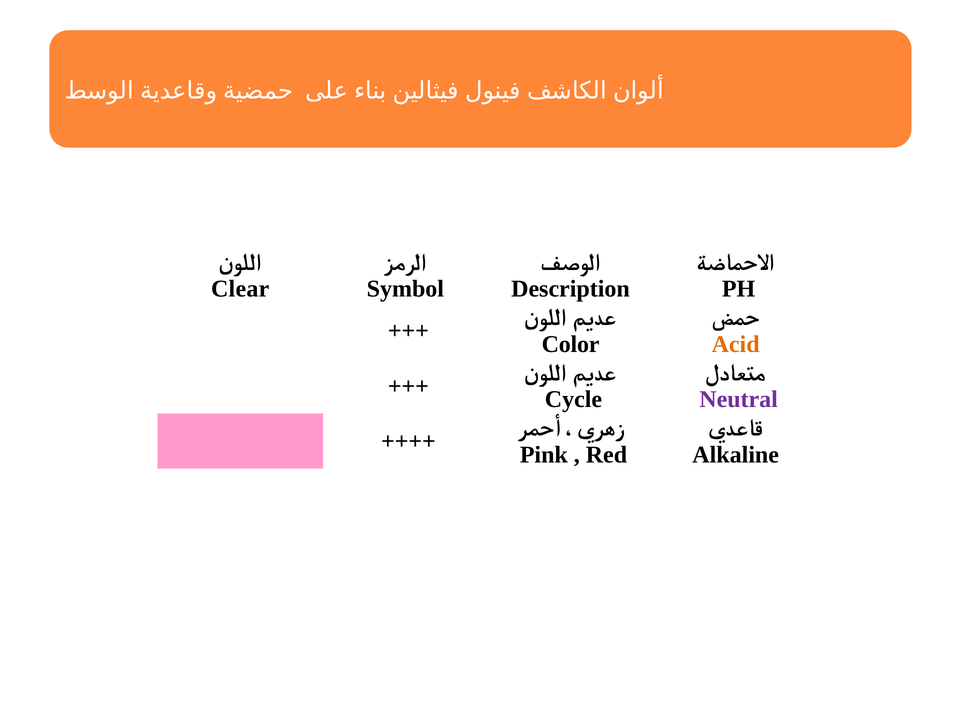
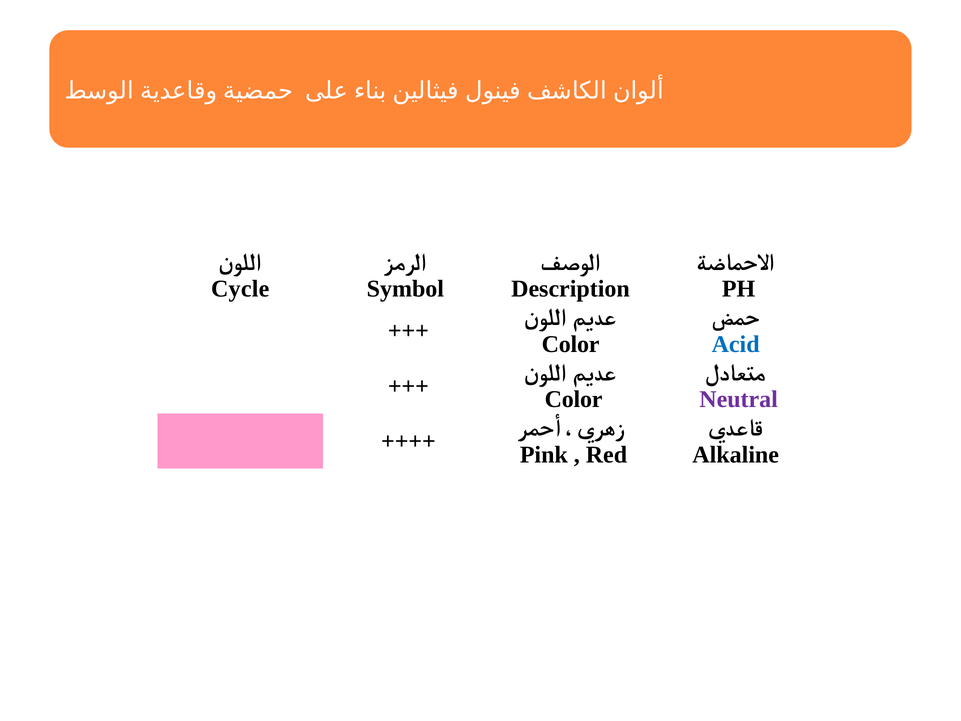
Clear: Clear -> Cycle (240, 289)
Acid colour: orange -> blue (736, 344)
Cycle: Cycle -> Color (574, 399)
